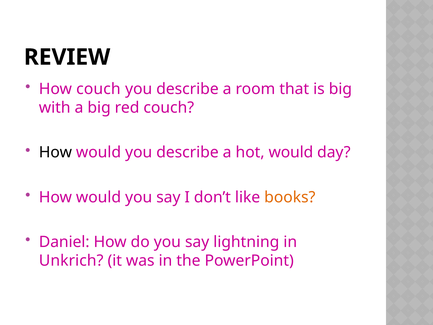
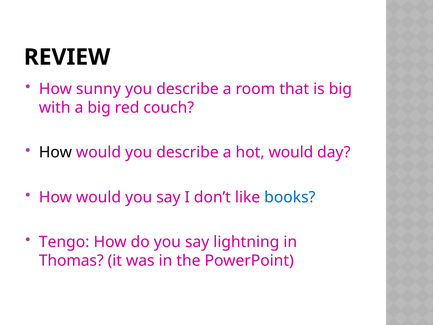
How couch: couch -> sunny (98, 89)
books colour: orange -> blue (290, 197)
Daniel: Daniel -> Tengo (64, 242)
Unkrich: Unkrich -> Thomas (71, 261)
